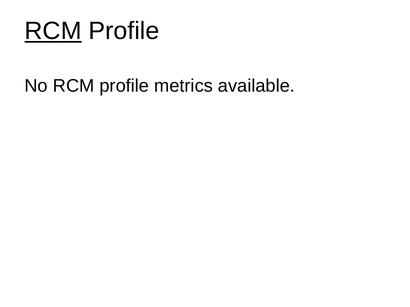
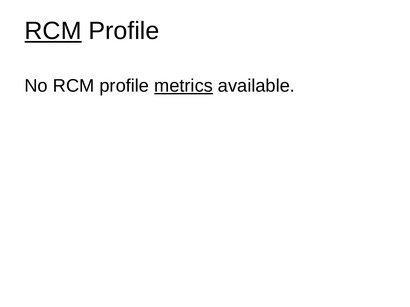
metrics underline: none -> present (184, 86)
